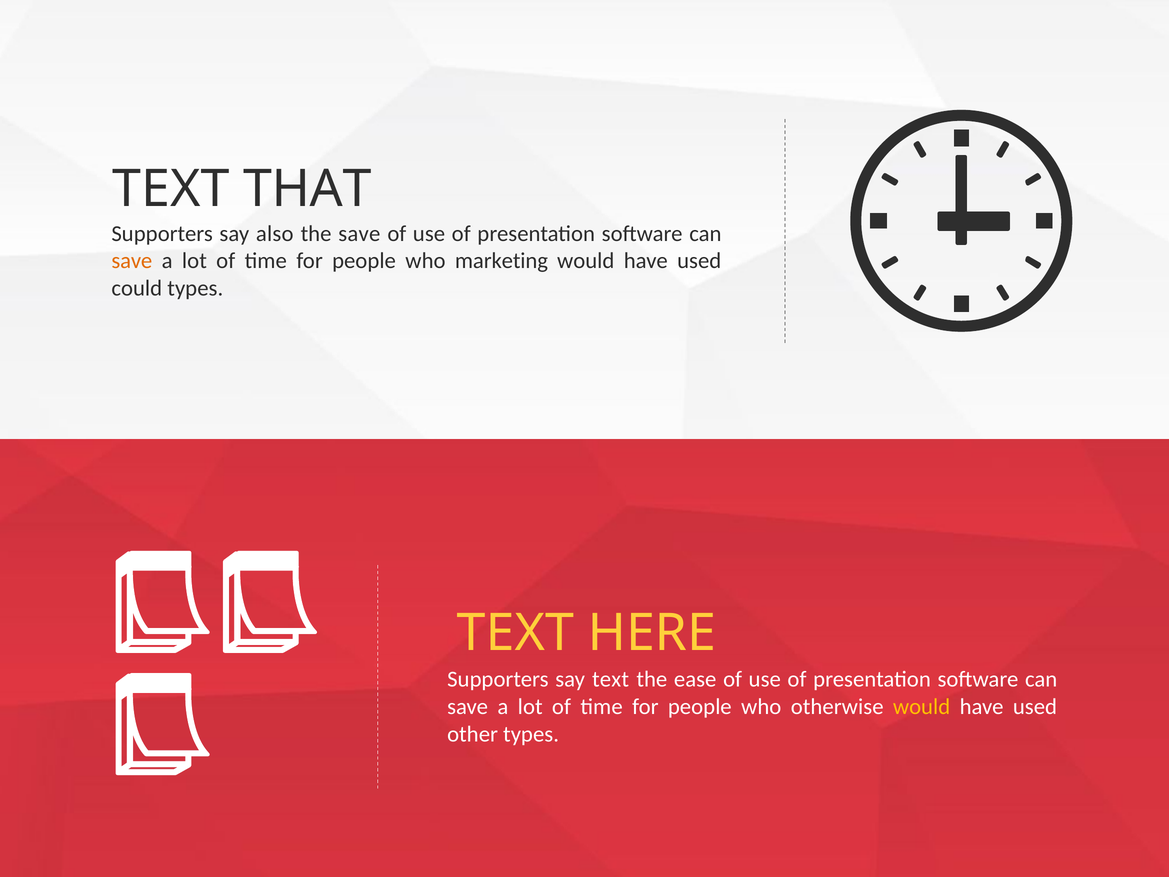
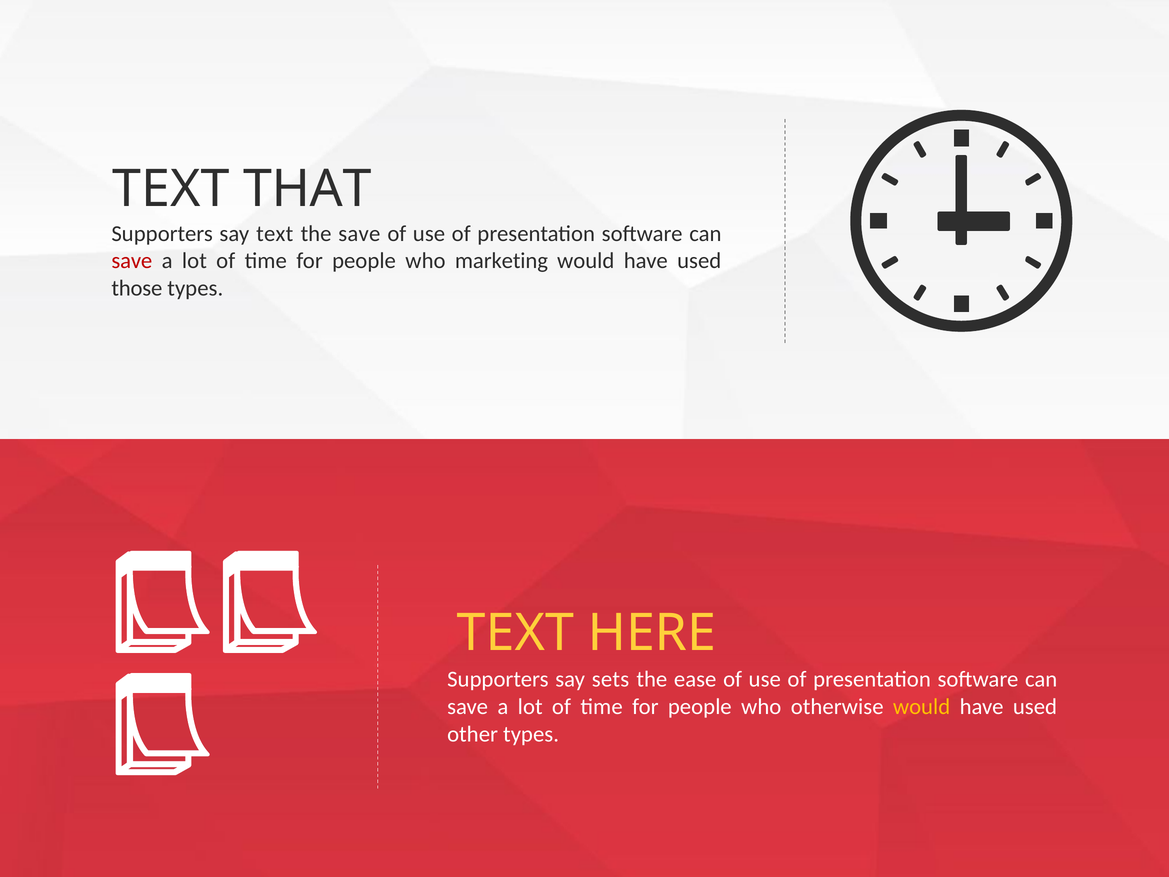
say also: also -> text (275, 234)
save colour: orange -> red (132, 261)
could: could -> those (137, 288)
say text: text -> sets (611, 679)
